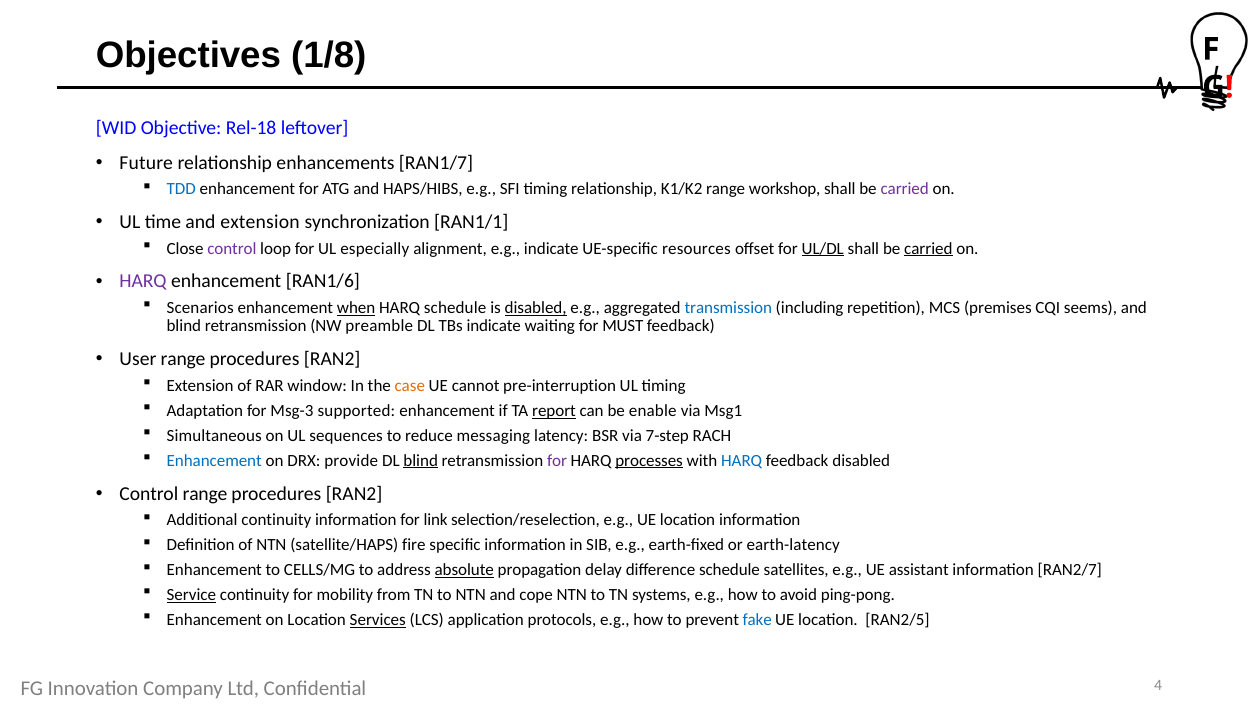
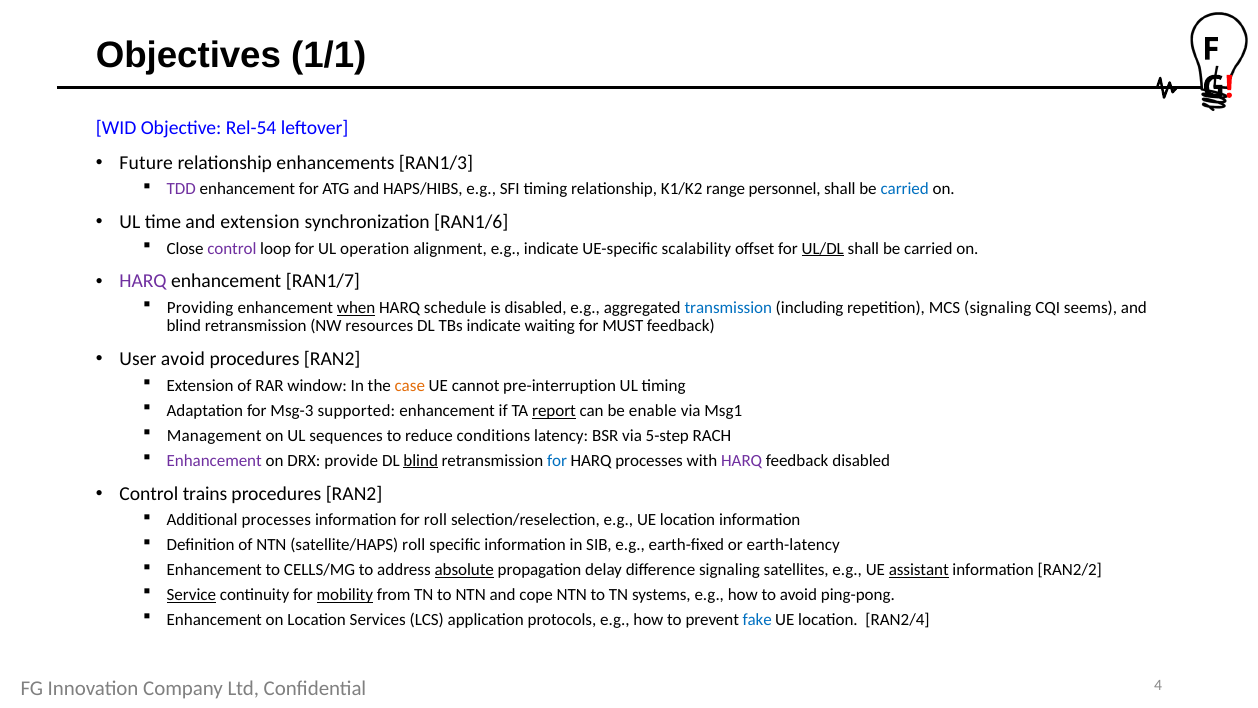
1/8: 1/8 -> 1/1 (329, 56)
Rel-18: Rel-18 -> Rel-54 (251, 128)
RAN1/7: RAN1/7 -> RAN1/3 (436, 163)
TDD colour: blue -> purple (181, 189)
workshop: workshop -> personnel (785, 189)
carried colour: purple -> blue (905, 189)
RAN1/1: RAN1/1 -> RAN1/6 (471, 222)
especially: especially -> operation (375, 248)
resources: resources -> scalability (696, 248)
carried underline: present -> none (928, 248)
RAN1/6: RAN1/6 -> RAN1/7 (323, 281)
Scenarios: Scenarios -> Providing (200, 308)
disabled underline: present -> none (536, 308)
MCS premises: premises -> signaling (998, 308)
preamble: preamble -> resources (379, 326)
User range: range -> avoid (183, 359)
Simultaneous: Simultaneous -> Management (214, 435)
messaging: messaging -> conditions (493, 435)
7-step: 7-step -> 5-step (667, 435)
Enhancement colour: blue -> purple (214, 460)
for colour: purple -> blue (557, 460)
processes underline: present -> none (649, 460)
HARQ colour: blue -> purple (742, 460)
Control range: range -> trains (205, 493)
Additional continuity: continuity -> processes (276, 520)
for link: link -> roll (435, 520)
satellite/HAPS fire: fire -> roll (414, 545)
difference schedule: schedule -> signaling (729, 570)
assistant underline: none -> present (919, 570)
RAN2/7: RAN2/7 -> RAN2/2 (1070, 570)
mobility underline: none -> present (345, 595)
Services underline: present -> none (378, 620)
RAN2/5: RAN2/5 -> RAN2/4 (898, 620)
